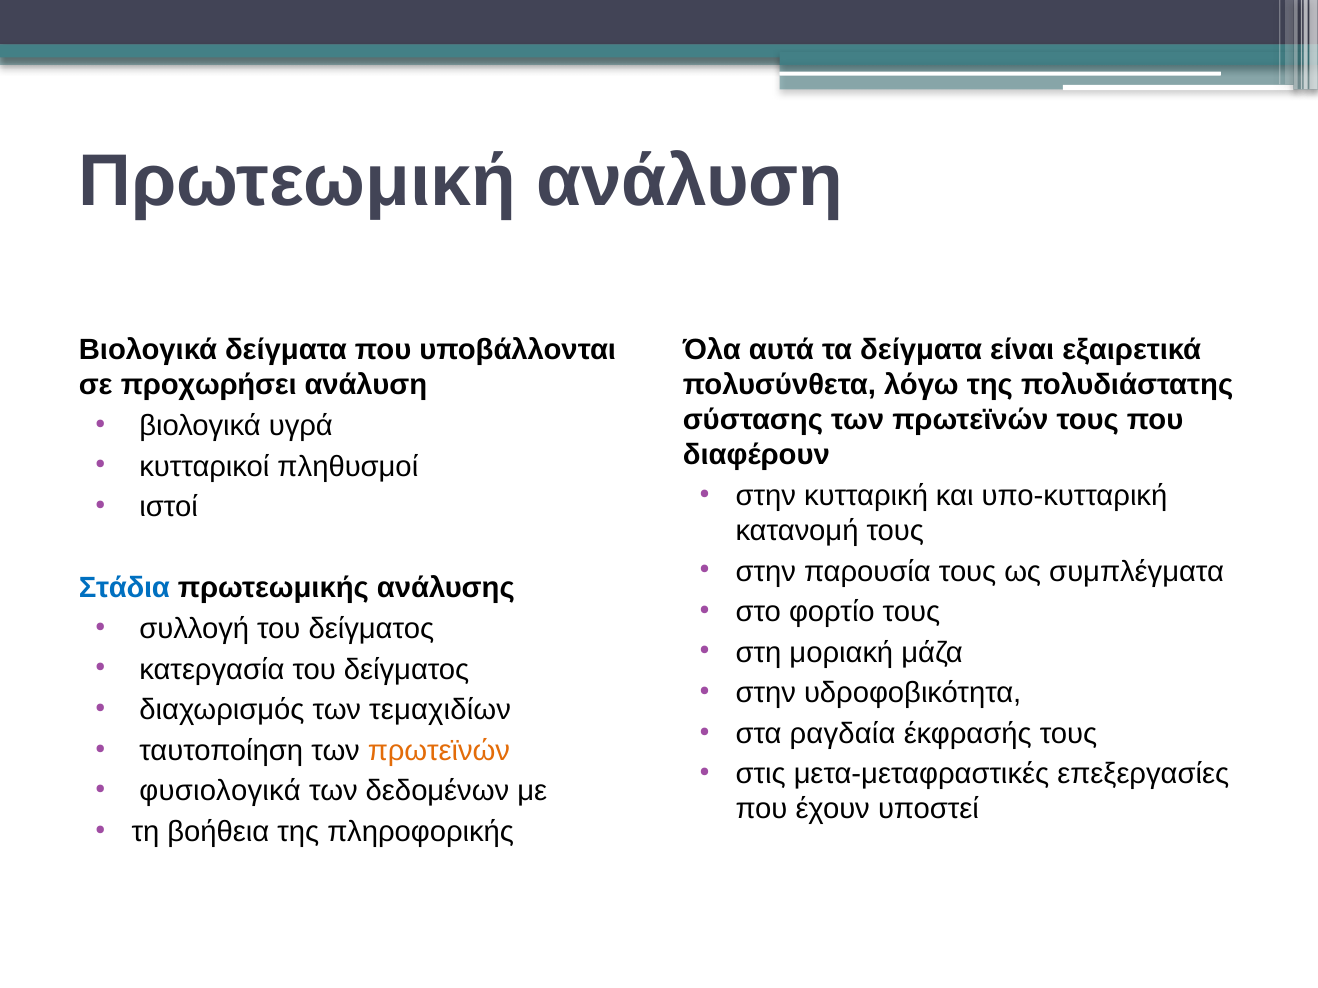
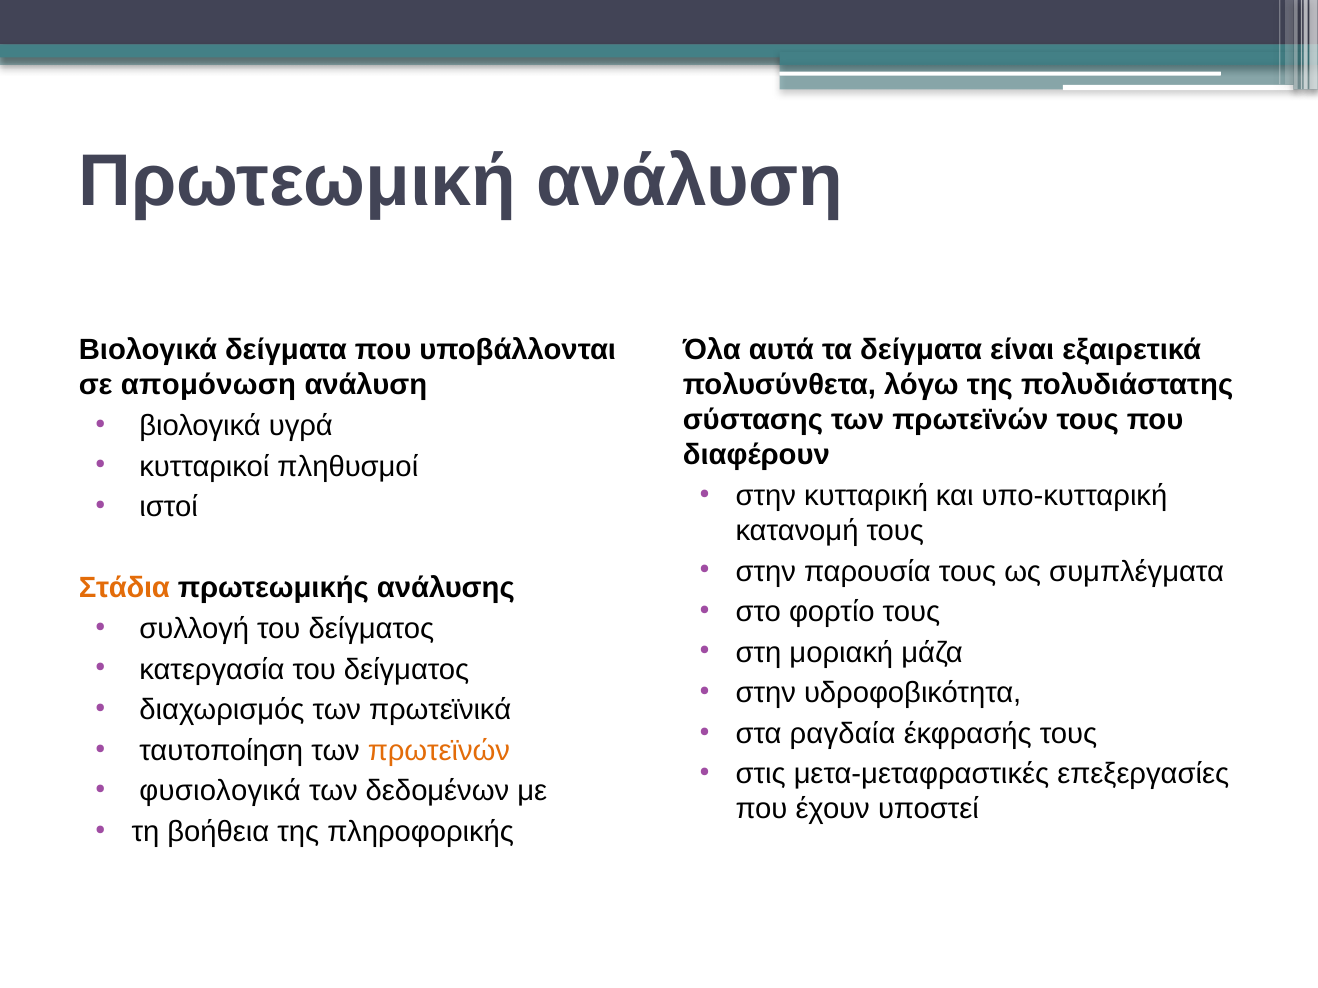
προχωρήσει: προχωρήσει -> απομόνωση (208, 385)
Στάδια colour: blue -> orange (124, 589)
τεμαχιδίων: τεμαχιδίων -> πρωτεϊνικά (440, 710)
